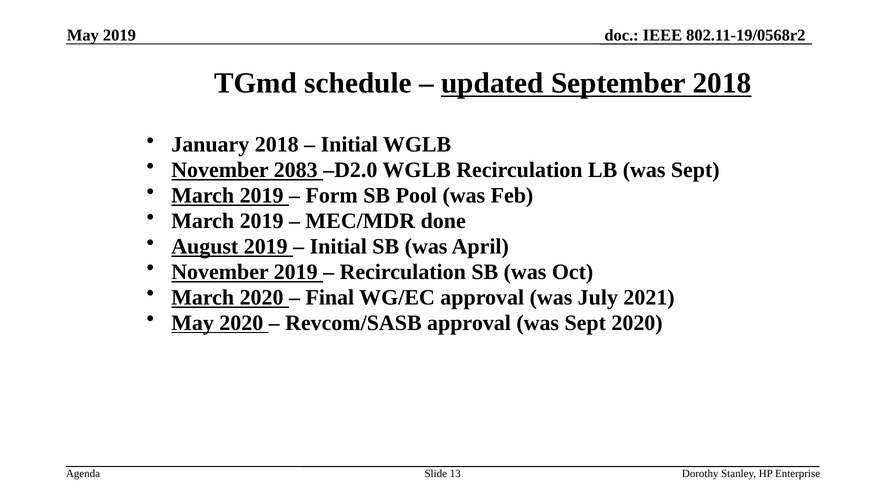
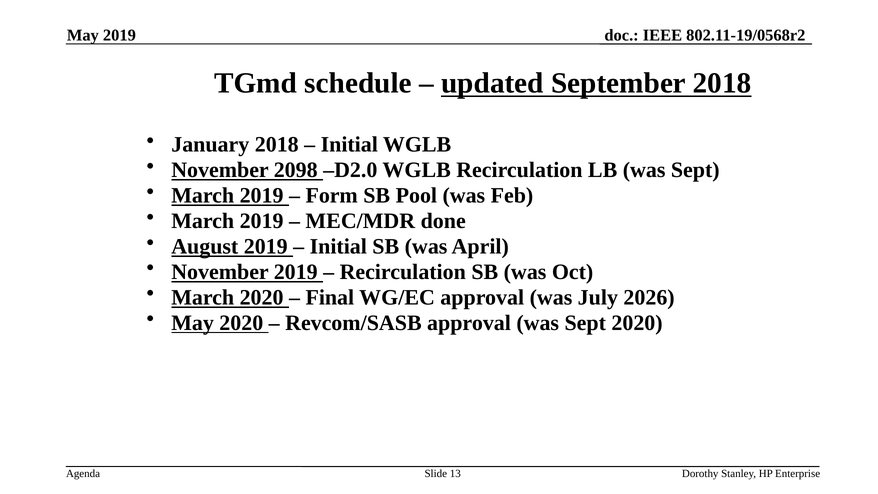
2083: 2083 -> 2098 (296, 170)
2021: 2021 -> 2026 (649, 297)
